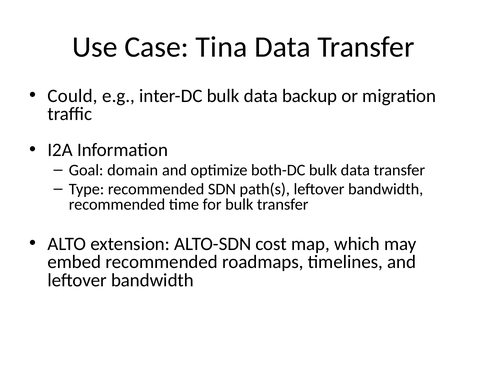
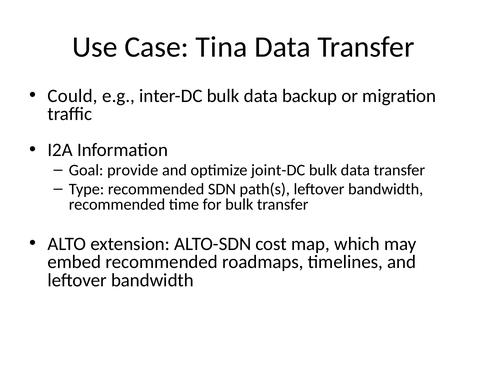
domain: domain -> provide (133, 170)
both-DC: both-DC -> joint-DC (278, 170)
